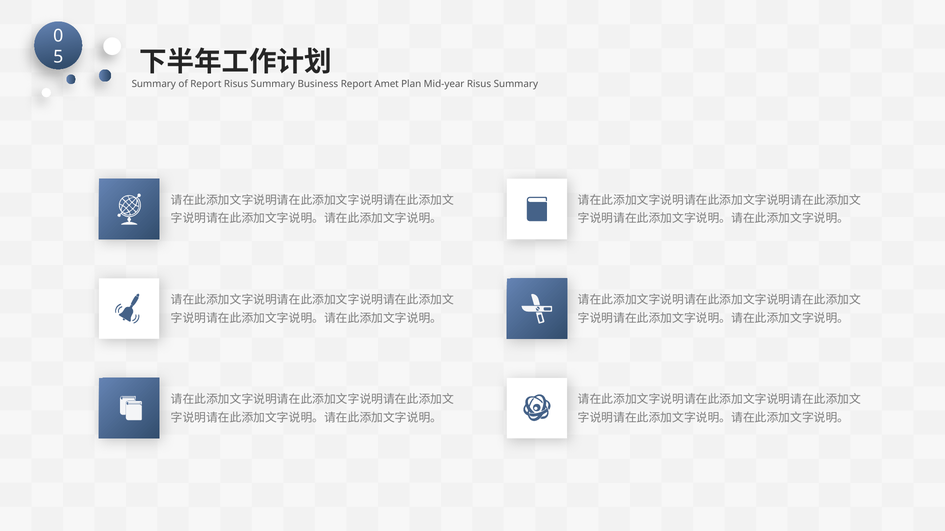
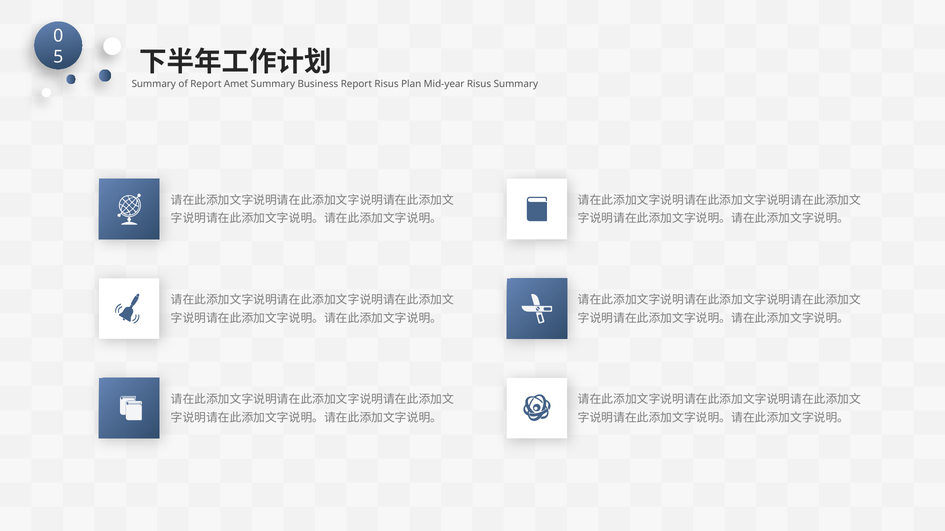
Report Risus: Risus -> Amet (236, 84)
Report Amet: Amet -> Risus (387, 84)
